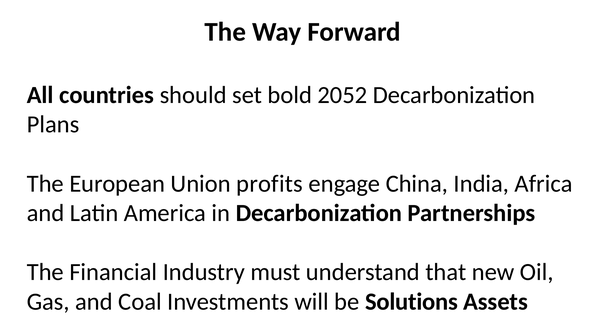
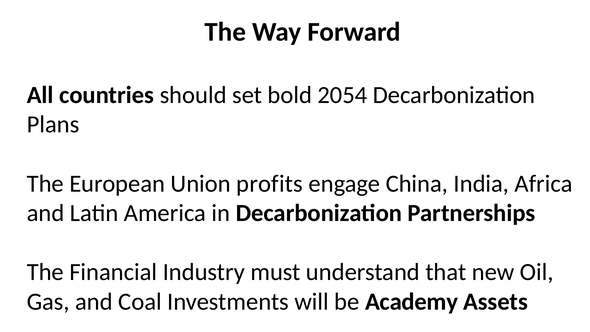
2052: 2052 -> 2054 (342, 95)
Solutions: Solutions -> Academy (411, 301)
